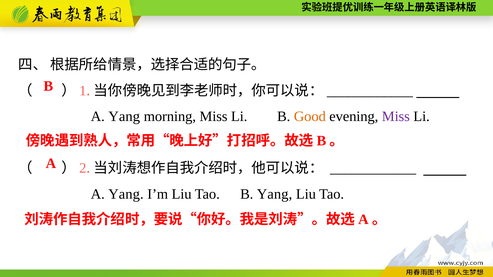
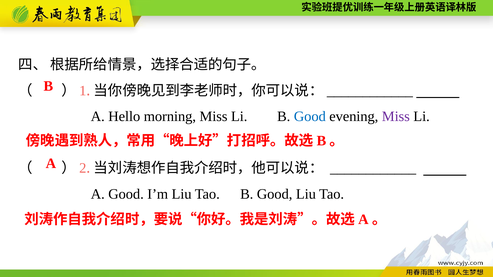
Yang: Yang -> Hello (124, 117)
Good colour: orange -> blue (310, 117)
Yang: Yang -> Good (126, 194)
Tao B Yang: Yang -> Good (275, 194)
